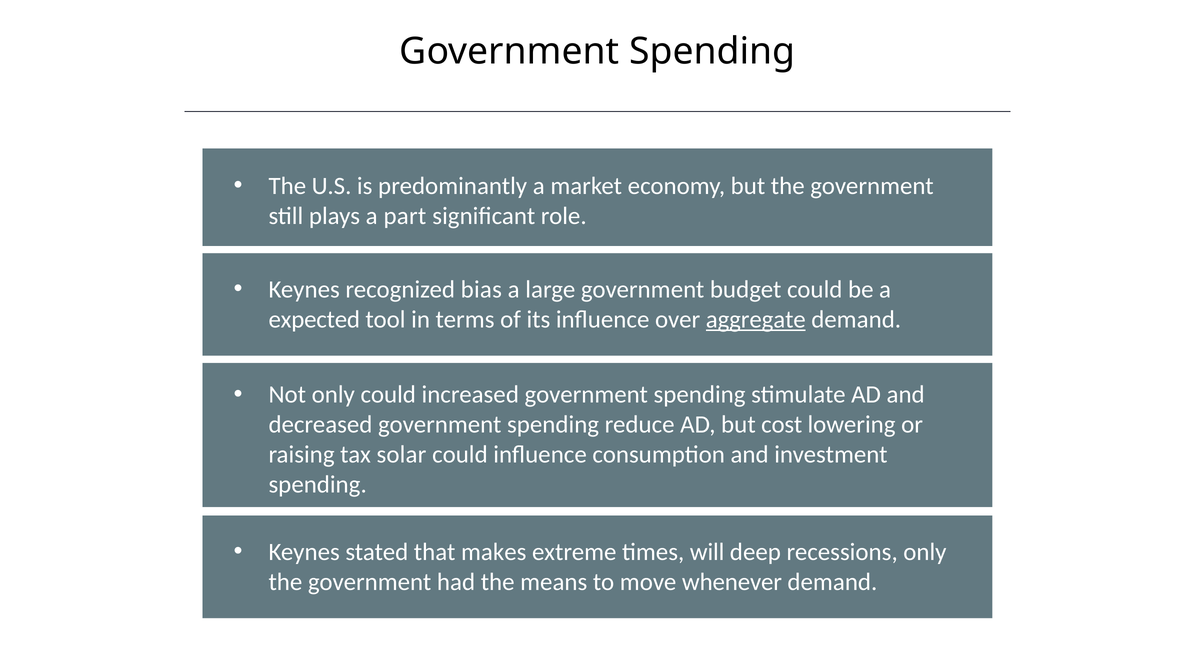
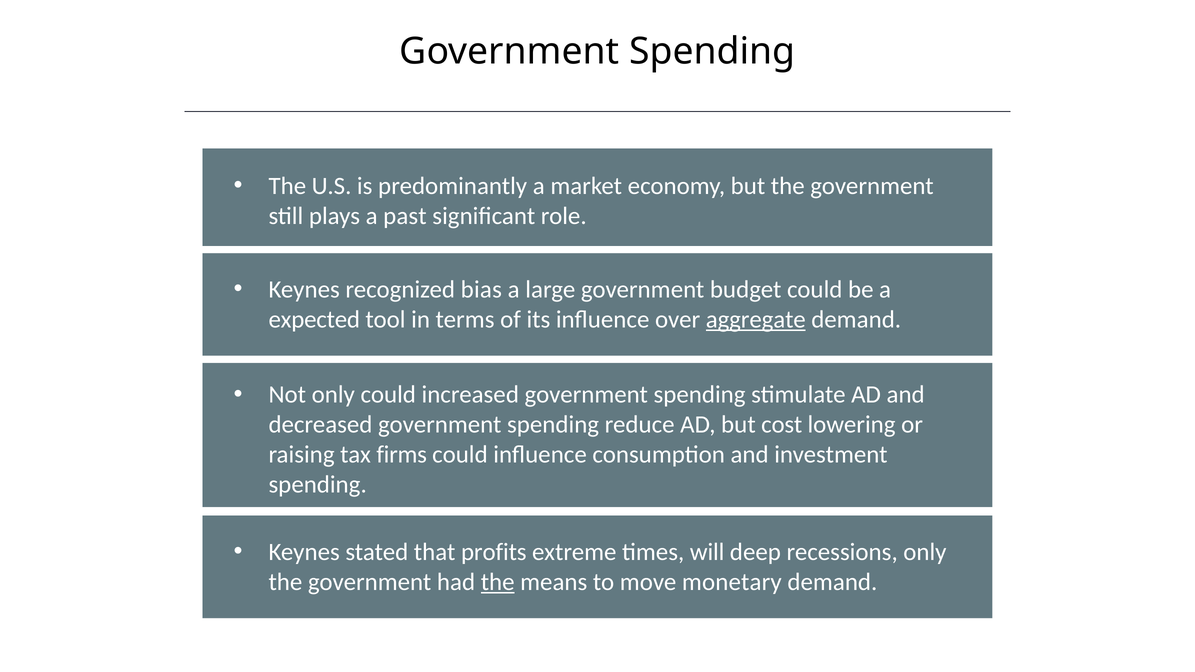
part: part -> past (405, 216)
solar: solar -> firms (402, 455)
makes: makes -> profits (494, 552)
the underline: none -> present (498, 582)
whenever: whenever -> monetary (732, 582)
